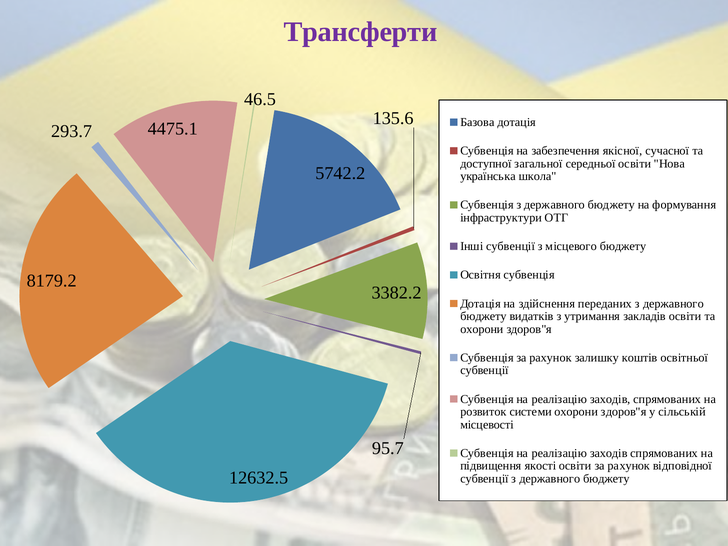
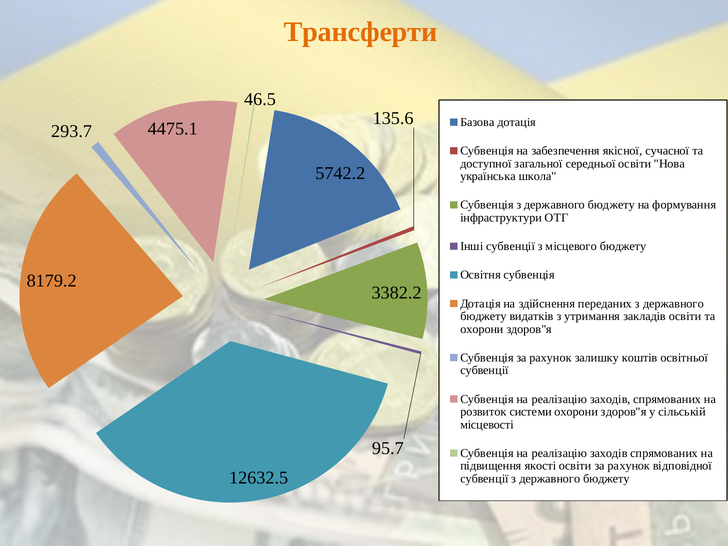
Трансферти colour: purple -> orange (361, 32)
